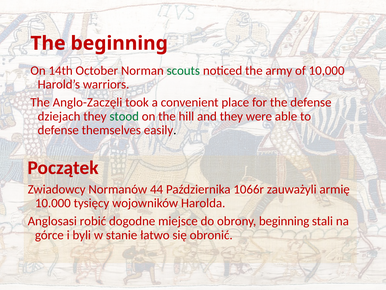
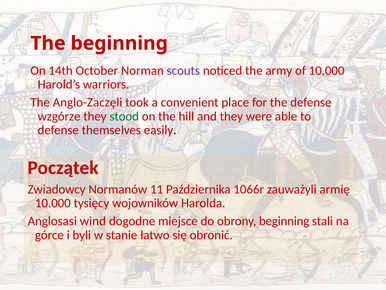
scouts colour: green -> purple (183, 70)
dziejach: dziejach -> wzgórze (59, 116)
44: 44 -> 11 (157, 189)
robić: robić -> wind (93, 221)
